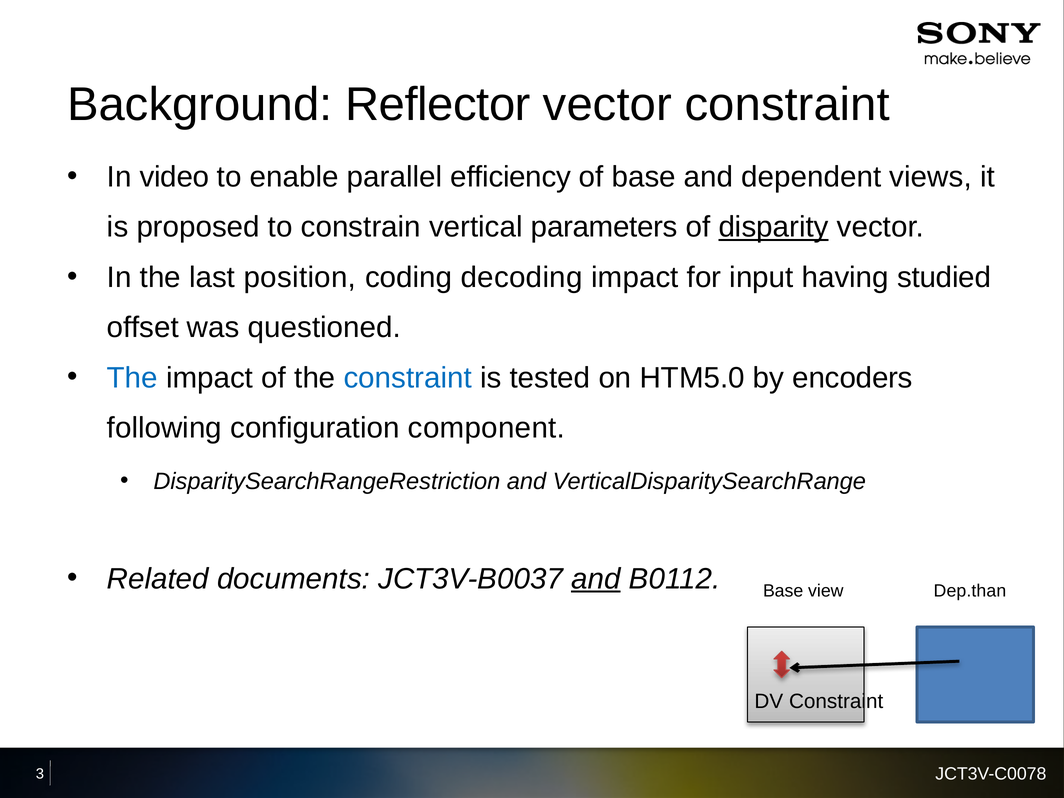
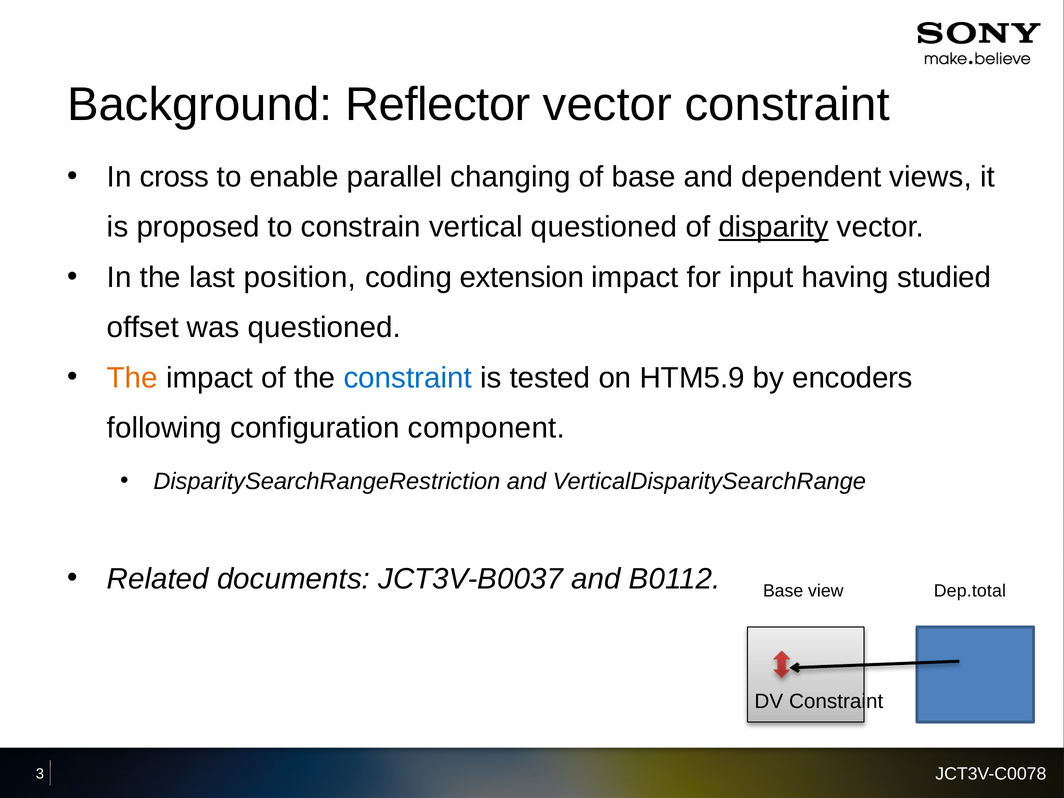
video: video -> cross (174, 177)
efficiency: efficiency -> changing (510, 177)
vertical parameters: parameters -> questioned (604, 227)
decoding: decoding -> extension (522, 277)
The colour: blue -> orange (132, 378)
HTM5.0: HTM5.0 -> HTM5.9 (692, 378)
and underline: present -> none (596, 579)
Dep.than: Dep.than -> Dep.total (970, 591)
